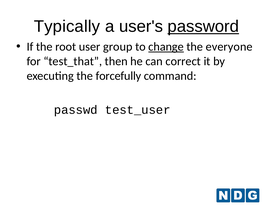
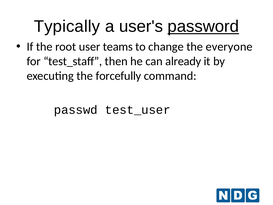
group: group -> teams (118, 47)
change underline: present -> none (166, 47)
test_that: test_that -> test_staff (73, 61)
correct: correct -> already (183, 61)
